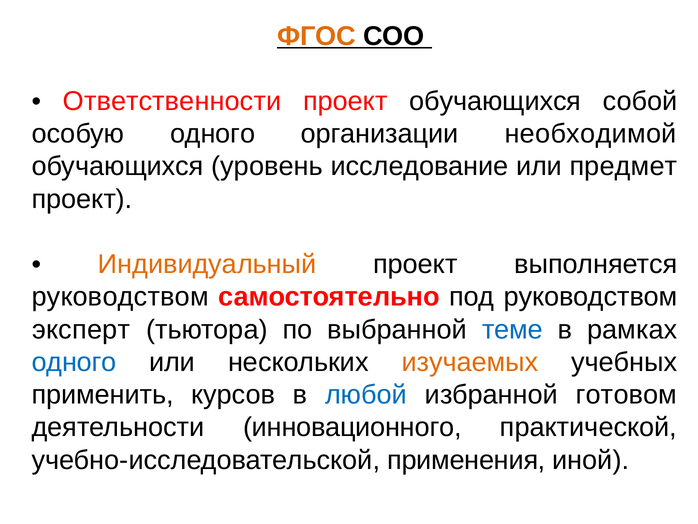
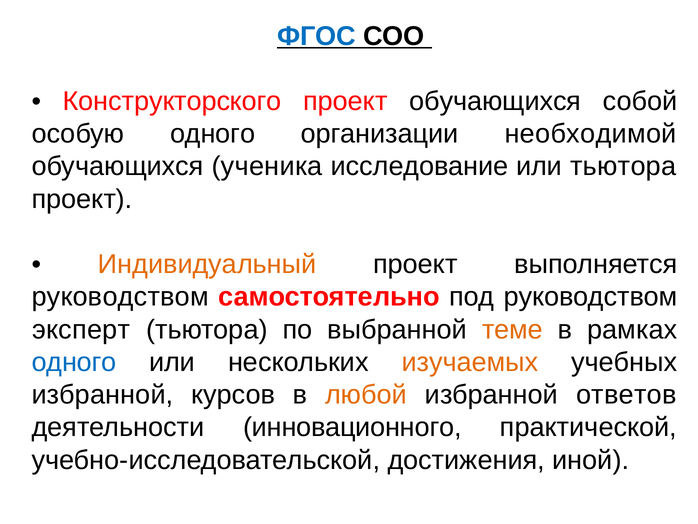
ФГОС colour: orange -> blue (317, 36)
Ответственности: Ответственности -> Конструкторского (172, 101)
уровень: уровень -> ученика (267, 166)
или предмет: предмет -> тьютора (623, 166)
теме colour: blue -> orange (513, 329)
применить: применить -> избранной (102, 395)
любой colour: blue -> orange (366, 395)
готовом: готовом -> ответов (626, 395)
применения: применения -> достижения (466, 460)
